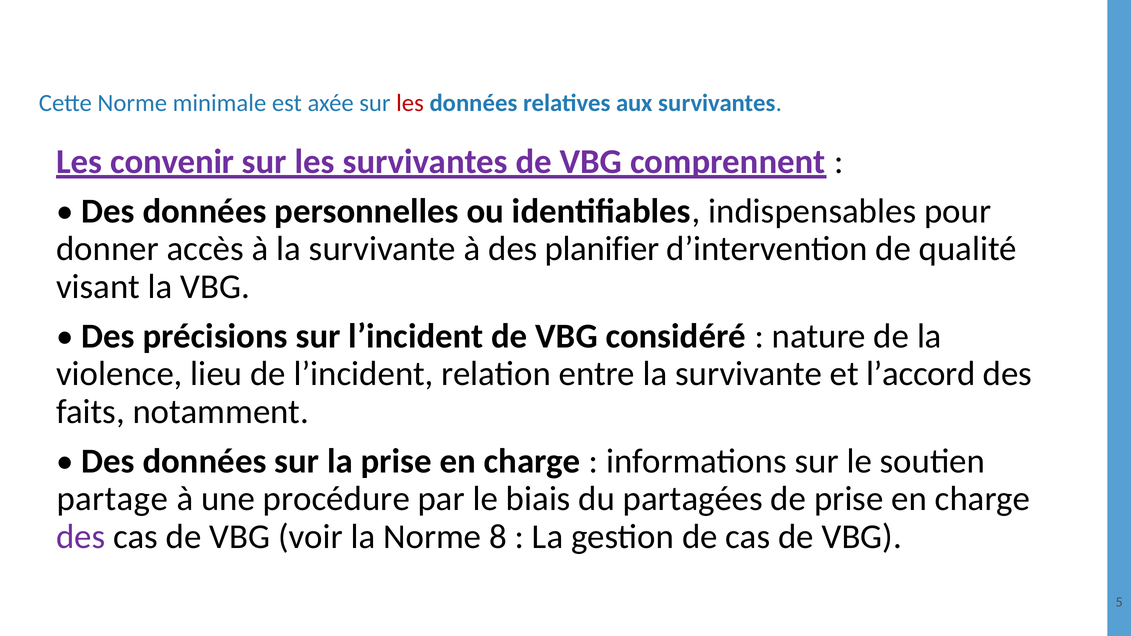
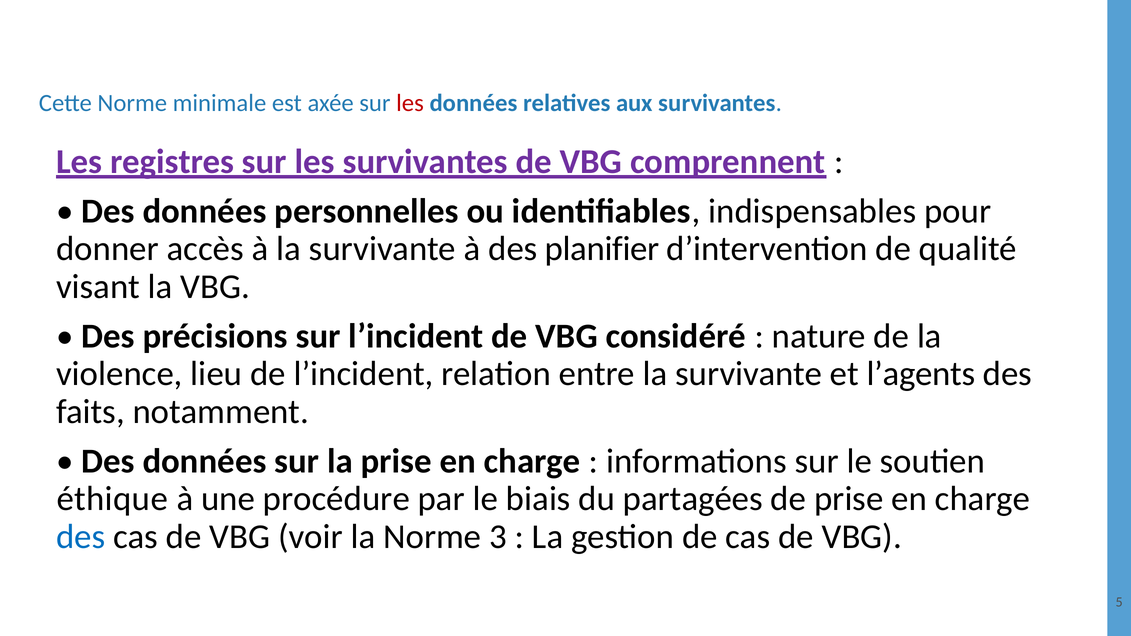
convenir: convenir -> registres (172, 162)
l’accord: l’accord -> l’agents (921, 374)
partage: partage -> éthique (112, 499)
des colour: purple -> blue (81, 537)
8: 8 -> 3 (498, 537)
